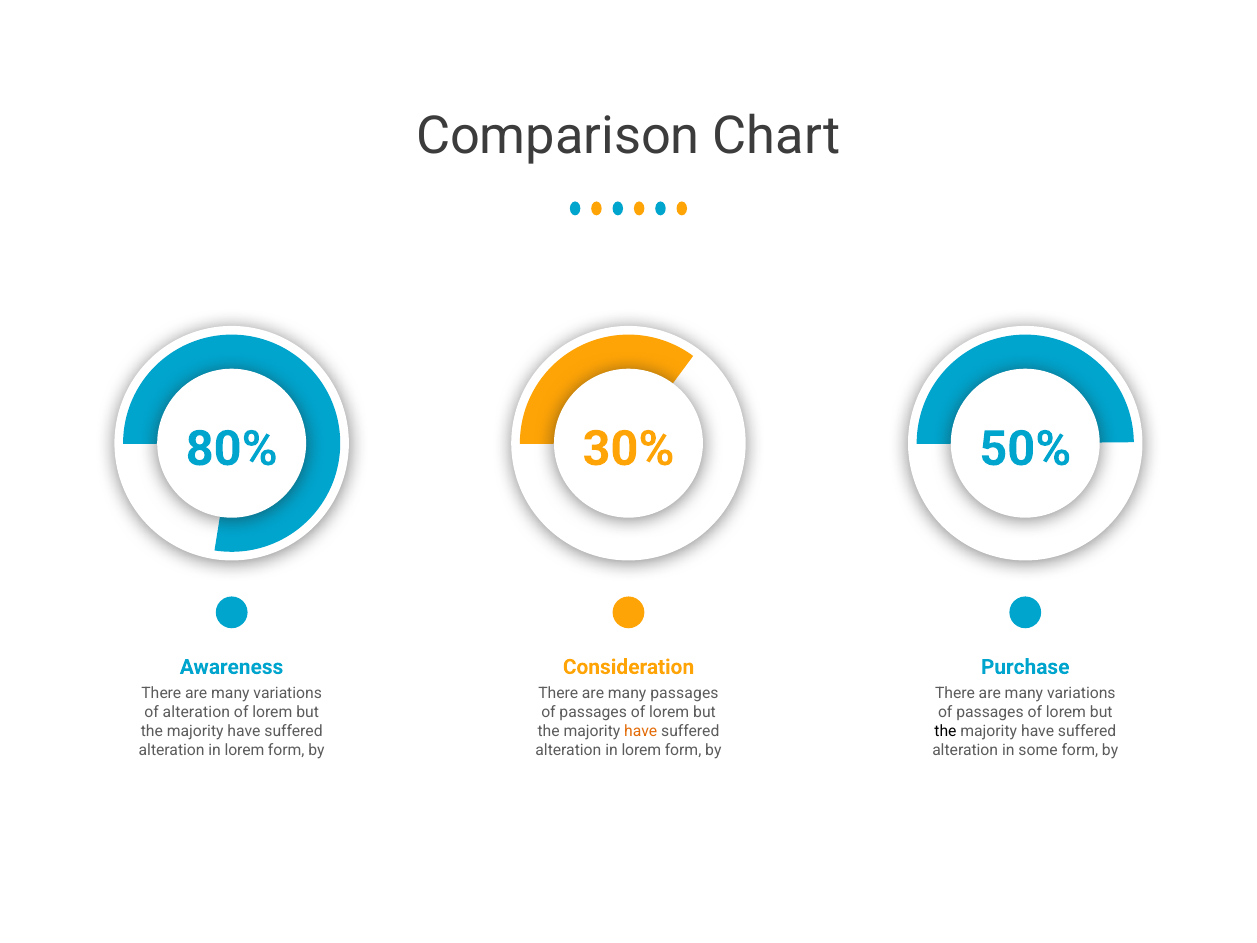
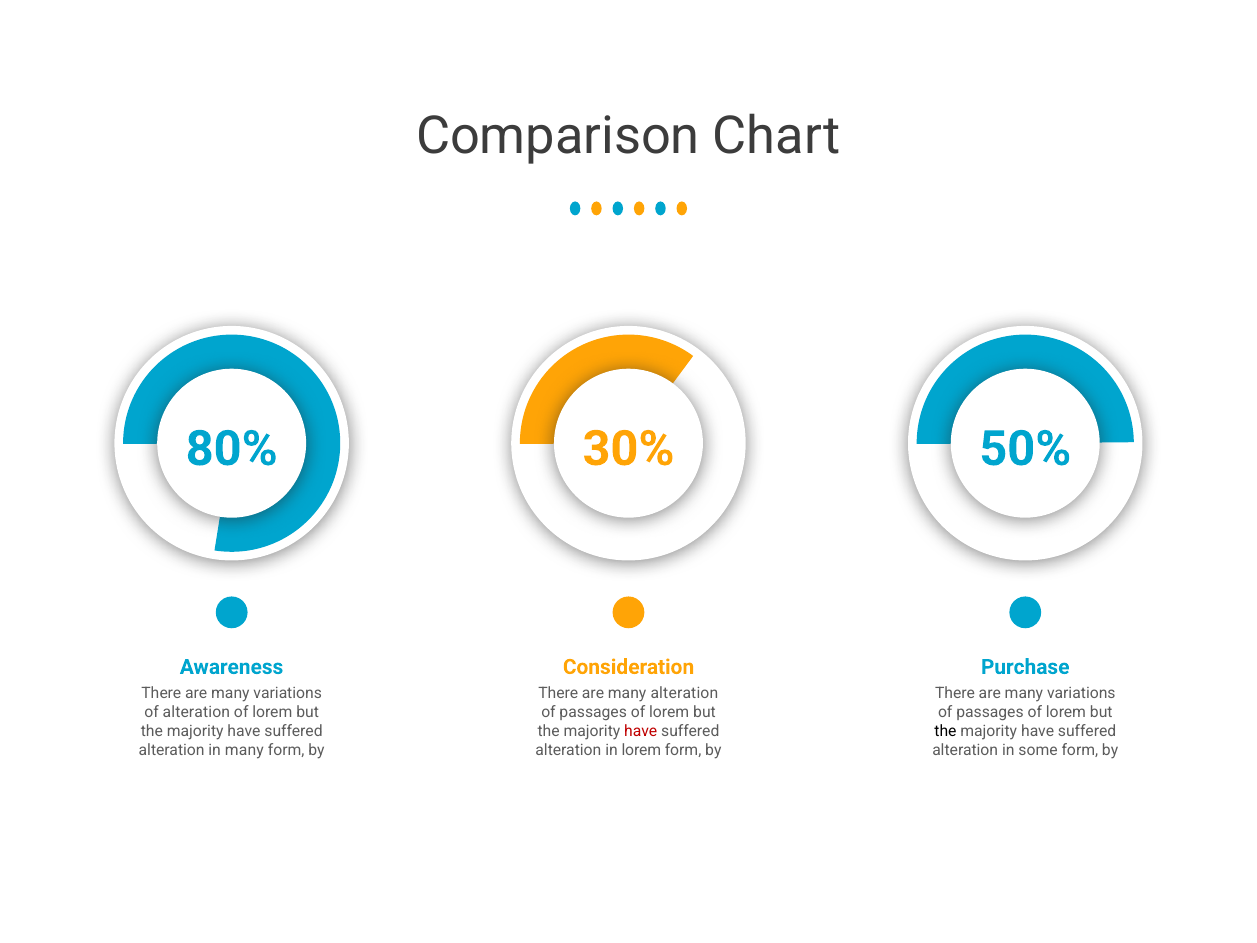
many passages: passages -> alteration (684, 693)
have colour: orange -> red (641, 731)
lorem: lorem -> many (244, 750)
